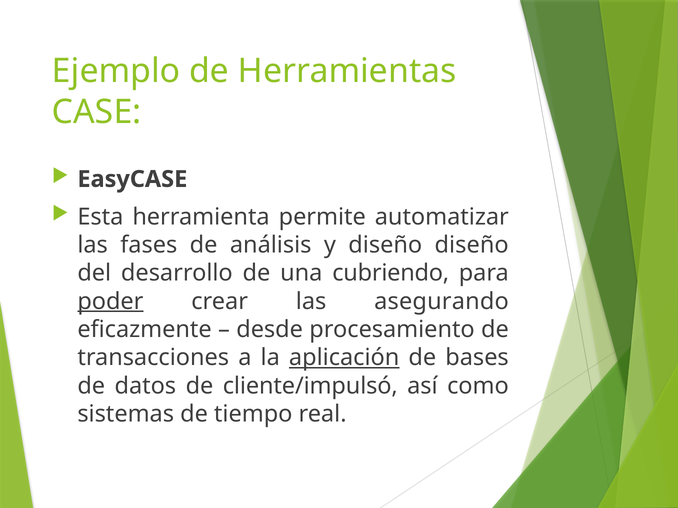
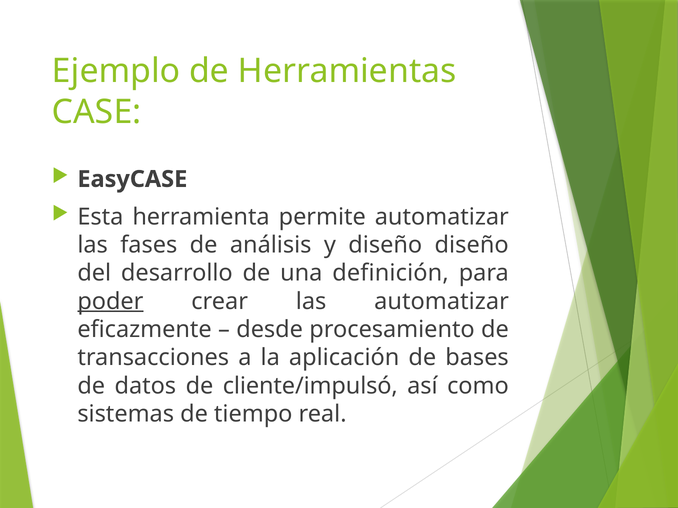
cubriendo: cubriendo -> definición (391, 273)
las asegurando: asegurando -> automatizar (442, 302)
aplicación underline: present -> none (344, 358)
